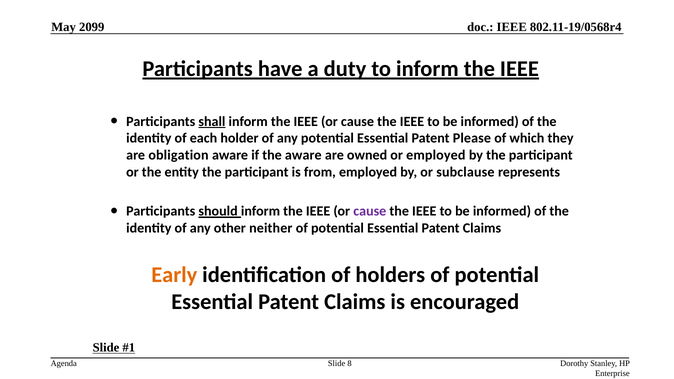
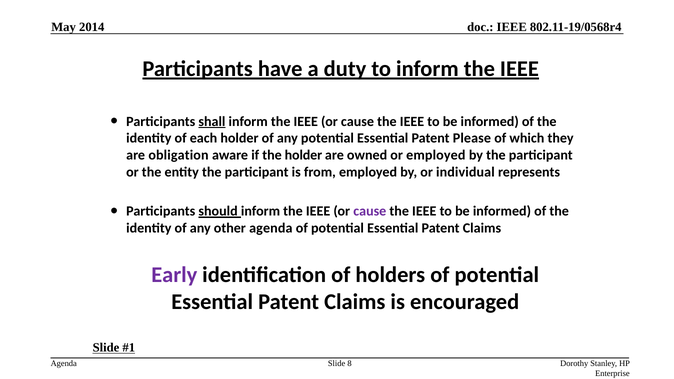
2099: 2099 -> 2014 (92, 27)
the aware: aware -> holder (303, 155)
subclause: subclause -> individual (465, 172)
other neither: neither -> agenda (271, 228)
Early colour: orange -> purple (174, 275)
